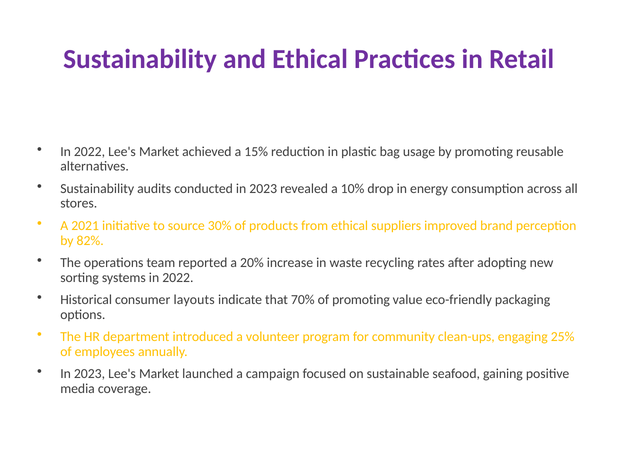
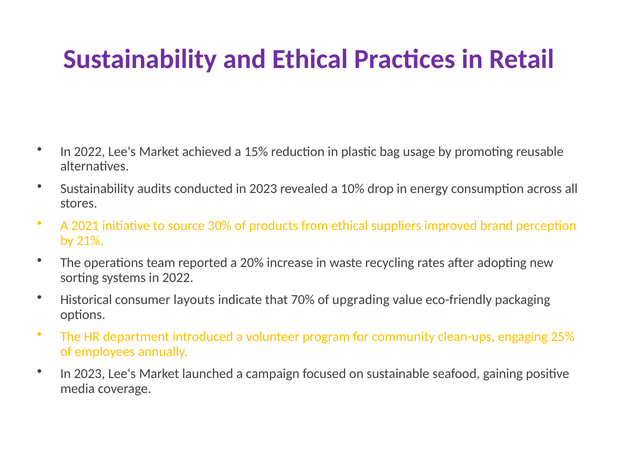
82%: 82% -> 21% (90, 240)
of promoting: promoting -> upgrading (361, 299)
